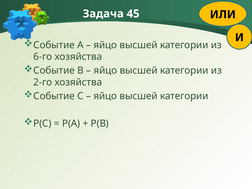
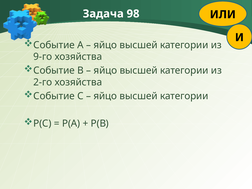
45: 45 -> 98 (133, 14)
6-го: 6-го -> 9-го (43, 57)
